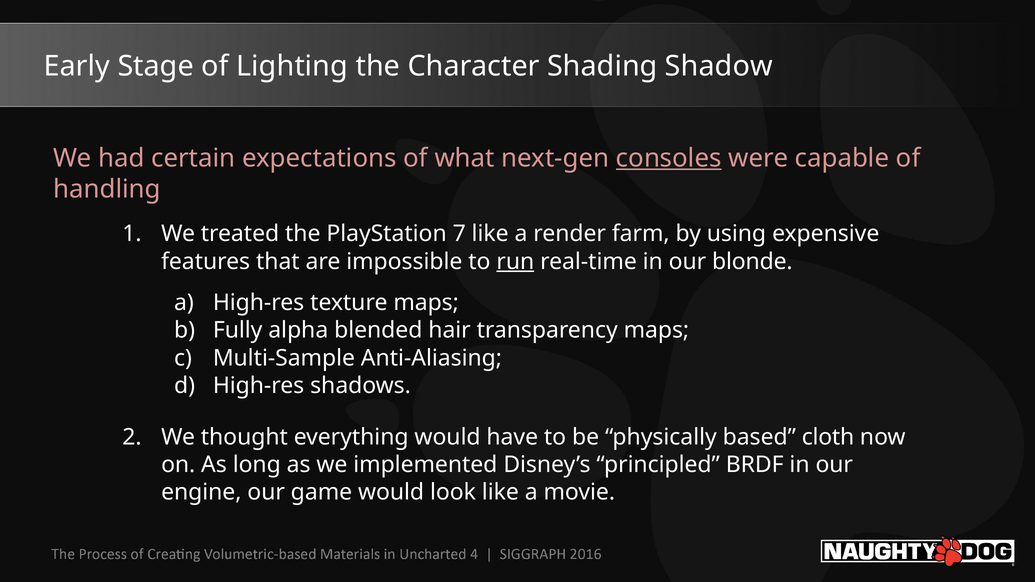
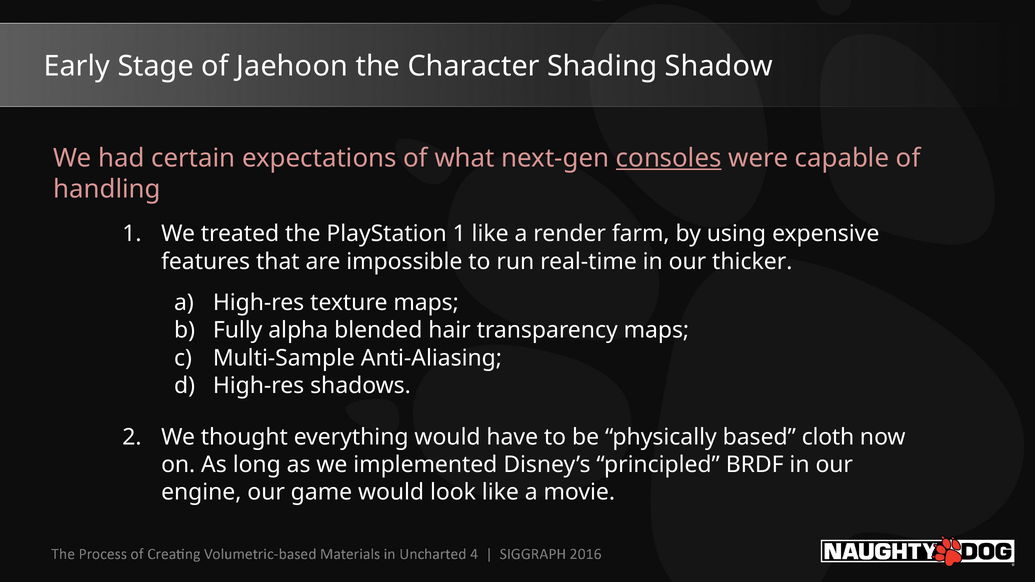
Lighting: Lighting -> Jaehoon (292, 66)
PlayStation 7: 7 -> 1 (459, 234)
run underline: present -> none (515, 262)
blonde: blonde -> thicker (752, 262)
